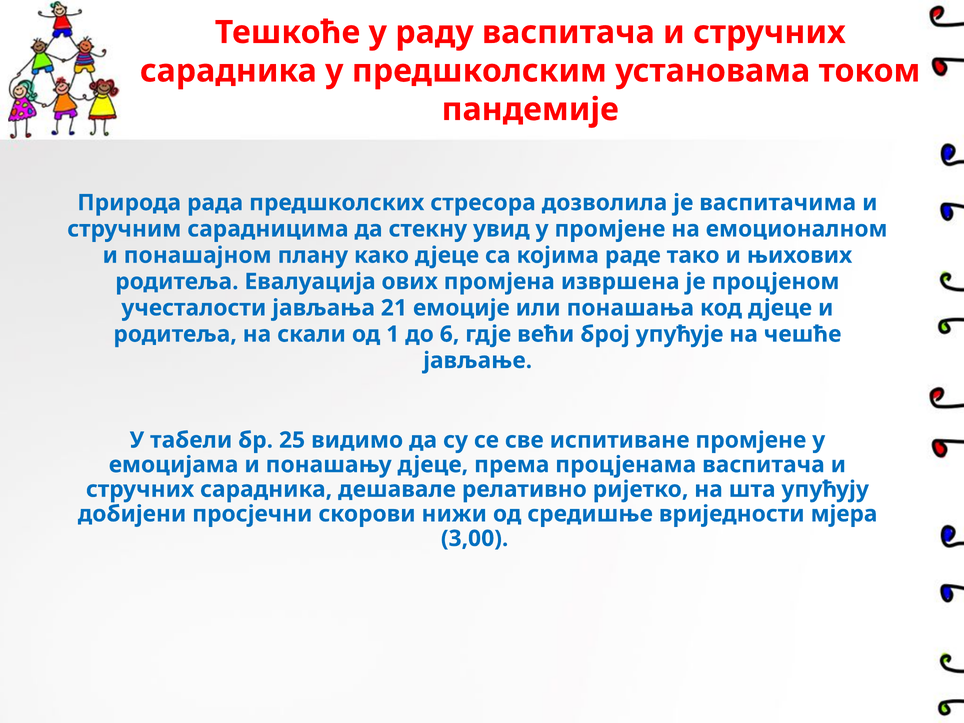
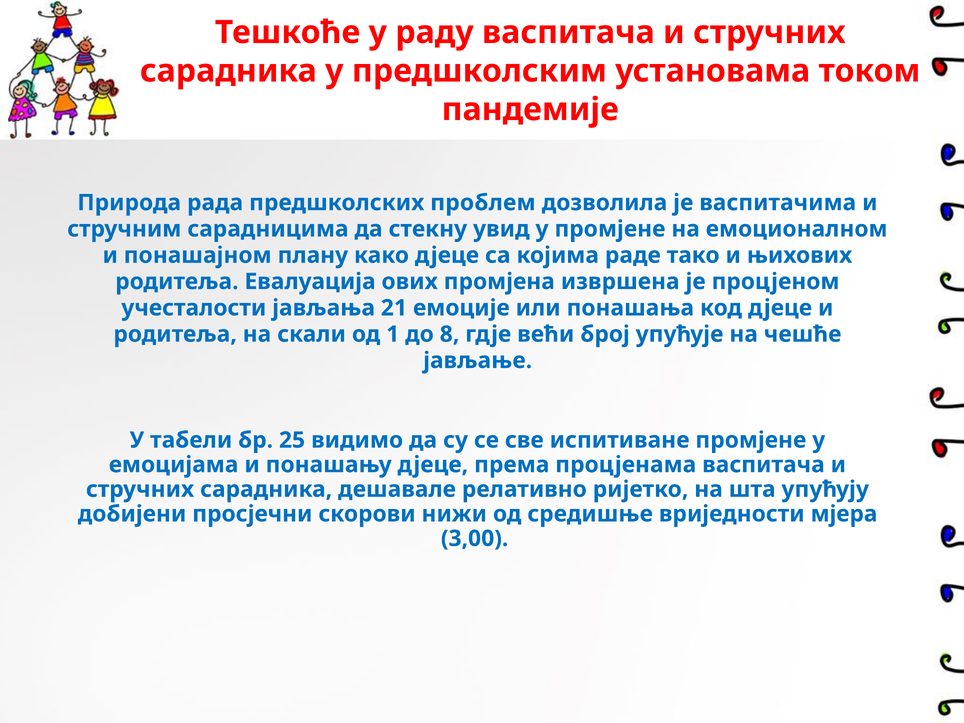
стресора: стресора -> проблем (483, 203)
6: 6 -> 8 (450, 334)
